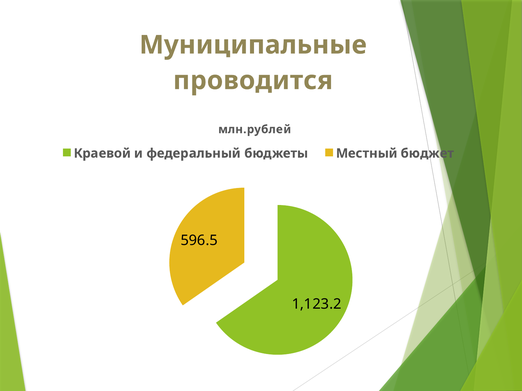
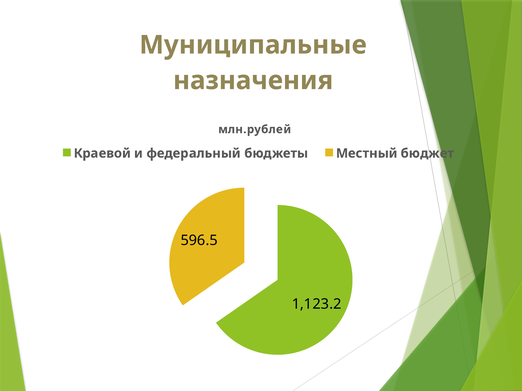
проводится: проводится -> назначения (253, 81)
